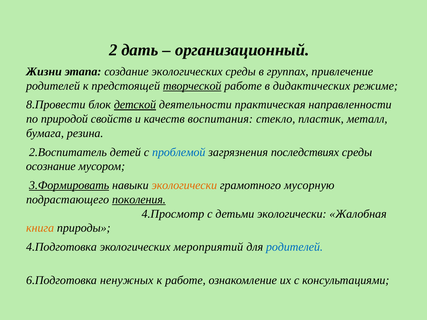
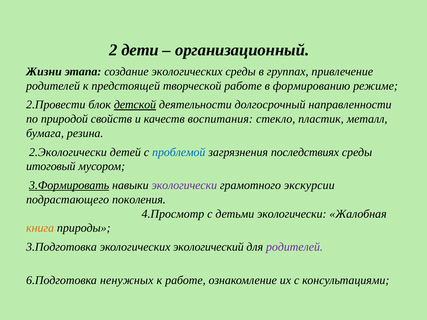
дать: дать -> дети (140, 50)
творческой underline: present -> none (192, 86)
дидактических: дидактических -> формированию (312, 86)
8.Провести: 8.Провести -> 2.Провести (56, 105)
практическая: практическая -> долгосрочный (270, 105)
2.Воспитатель: 2.Воспитатель -> 2.Экологически (68, 152)
осознание: осознание -> итоговый (51, 167)
экологически colour: orange -> purple (184, 186)
мусорную: мусорную -> экскурсии (309, 186)
поколения underline: present -> none (139, 200)
4.Подготовка: 4.Подготовка -> 3.Подготовка (61, 247)
мероприятий: мероприятий -> экологический (208, 247)
родителей colour: blue -> purple (295, 247)
